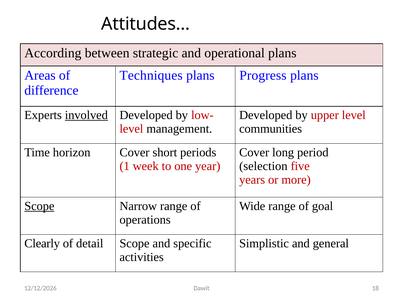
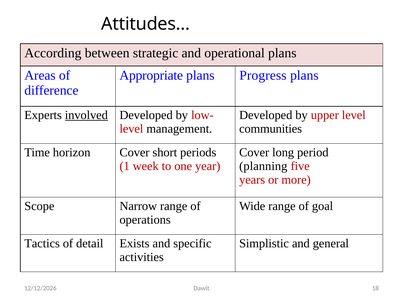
Techniques: Techniques -> Appropriate (151, 76)
selection: selection -> planning (263, 166)
Scope underline: present -> none (39, 206)
Clearly: Clearly -> Tactics (42, 244)
detail Scope: Scope -> Exists (135, 244)
